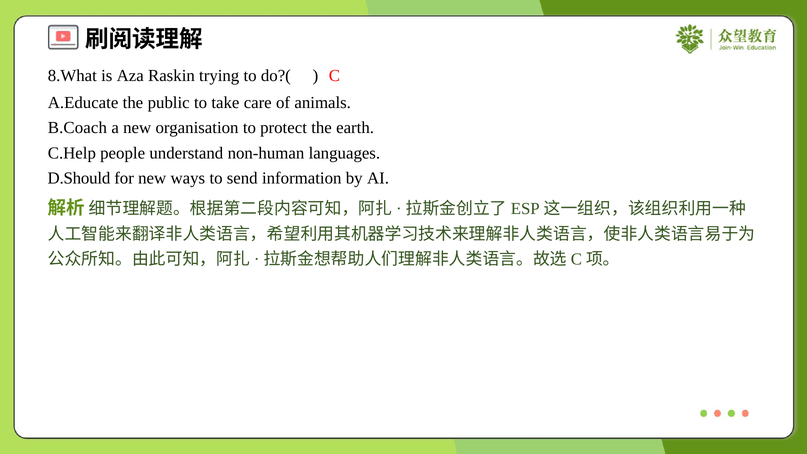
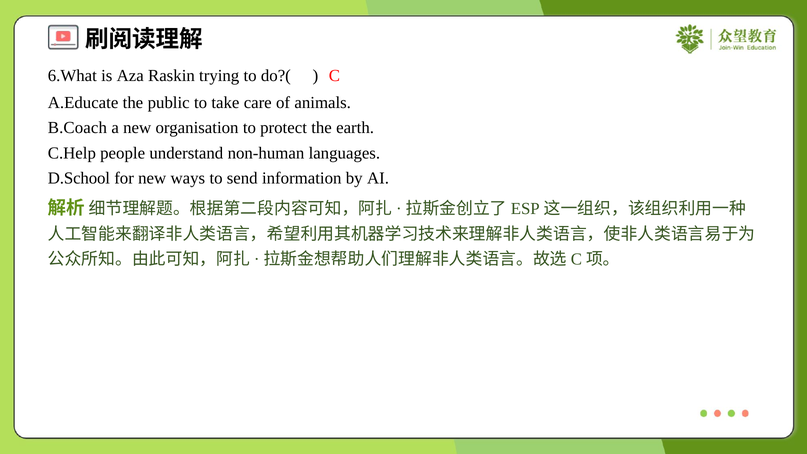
8.What: 8.What -> 6.What (72, 76)
D.Should: D.Should -> D.School (79, 178)
